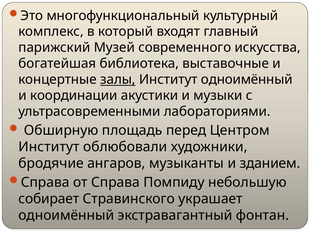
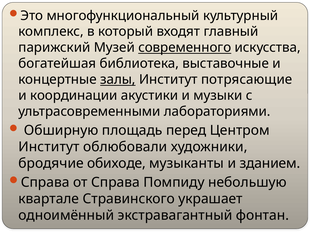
современного underline: none -> present (185, 48)
Институт одноимённый: одноимённый -> потрясающие (247, 80)
ангаров: ангаров -> обиходе (116, 164)
собирает: собирает -> квартале (49, 199)
